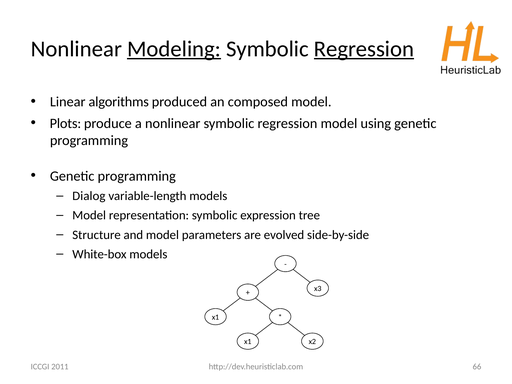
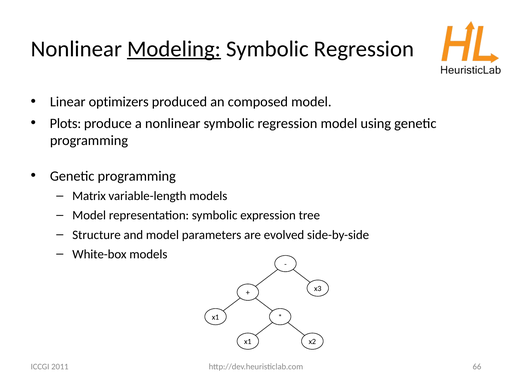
Regression underline: present -> none (364, 49)
algorithms: algorithms -> optimizers (119, 102)
Dialog: Dialog -> Matrix (89, 196)
